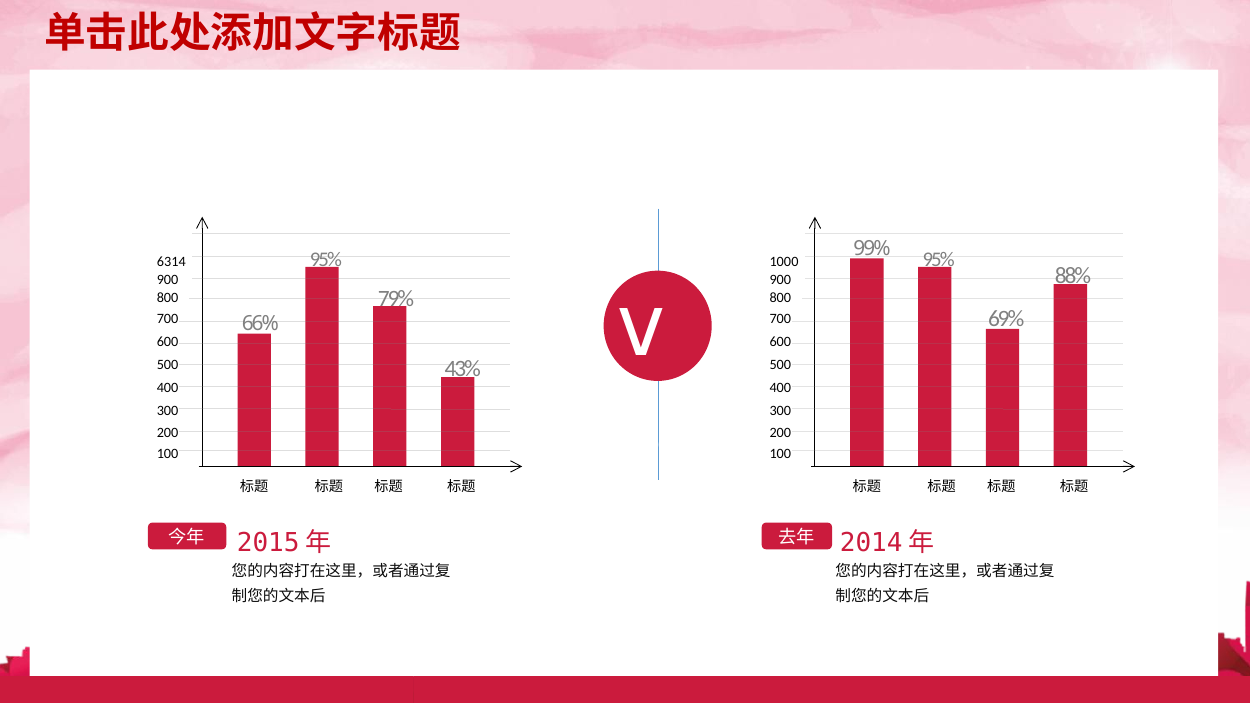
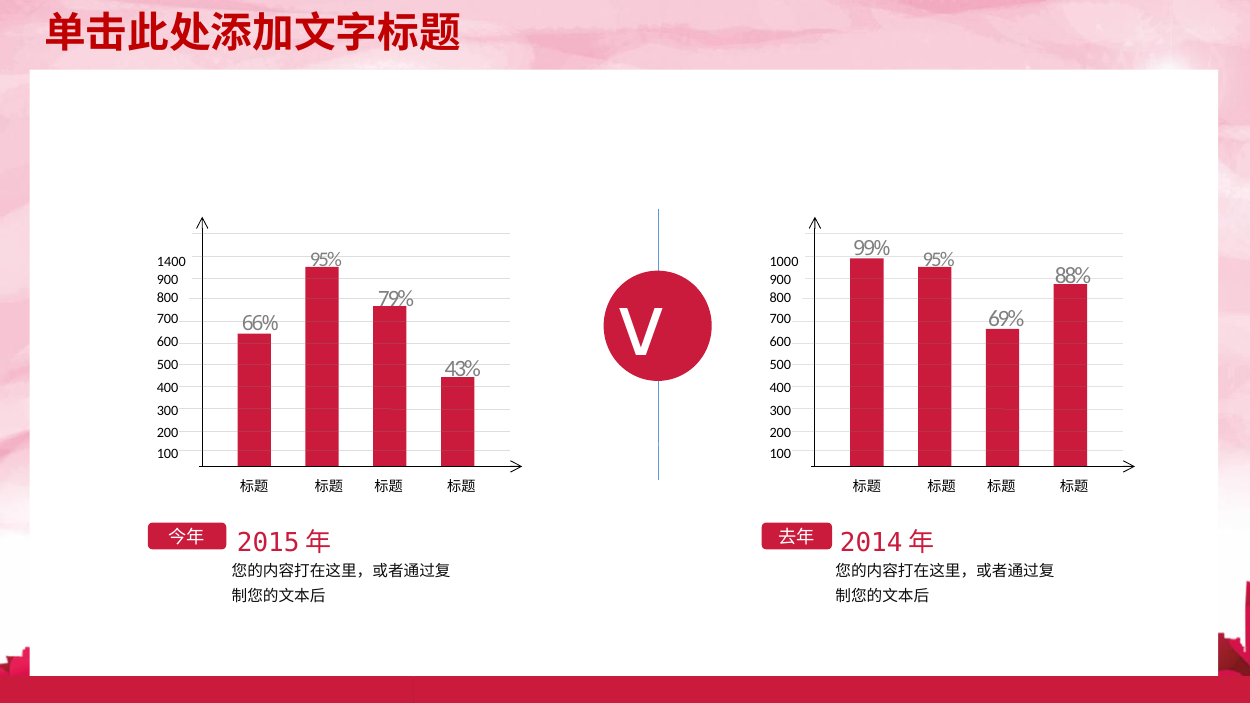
6314: 6314 -> 1400 (171, 262)
